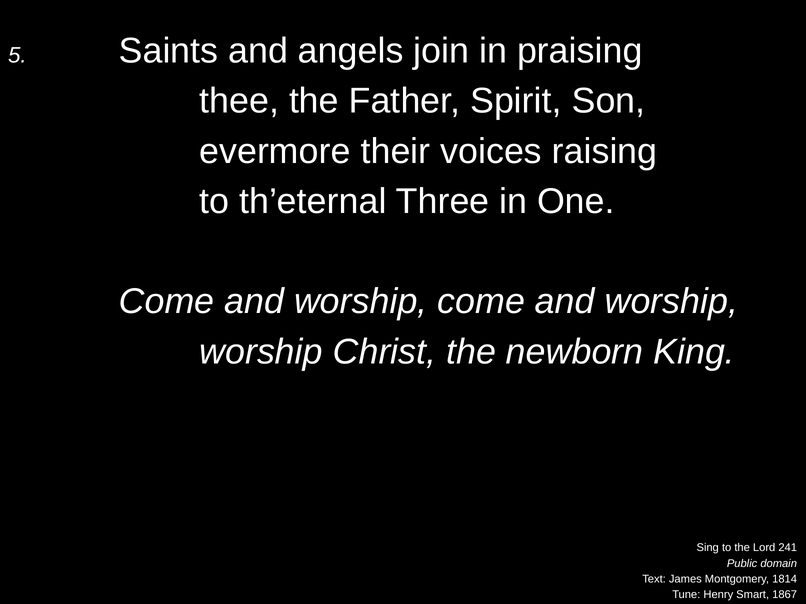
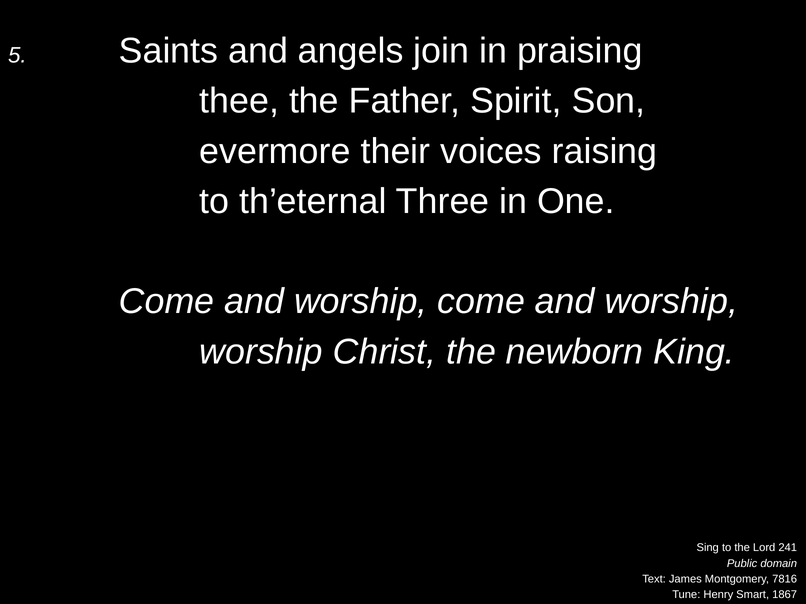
1814: 1814 -> 7816 (785, 580)
